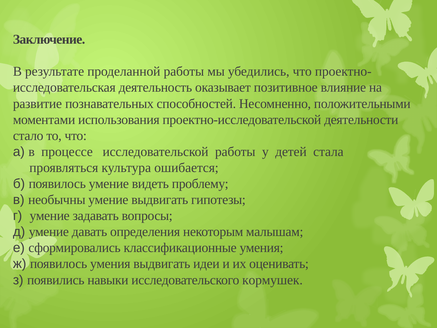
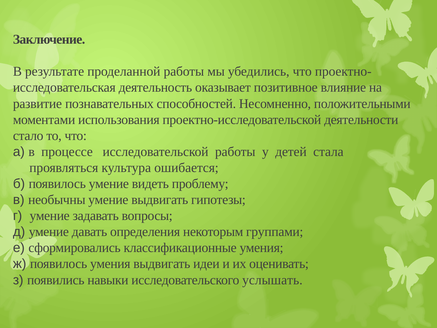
малышам: малышам -> группами (275, 232)
кормушек: кормушек -> услышать (272, 280)
